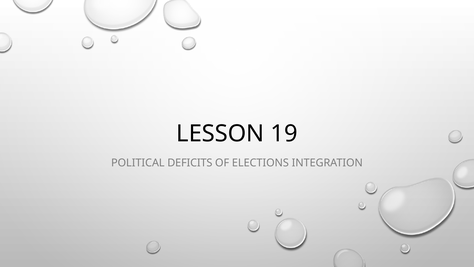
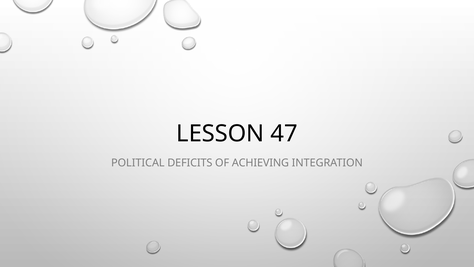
19: 19 -> 47 (284, 133)
ELECTIONS: ELECTIONS -> ACHIEVING (260, 163)
